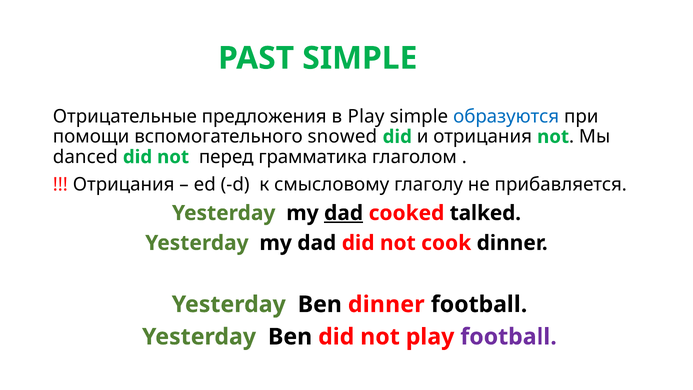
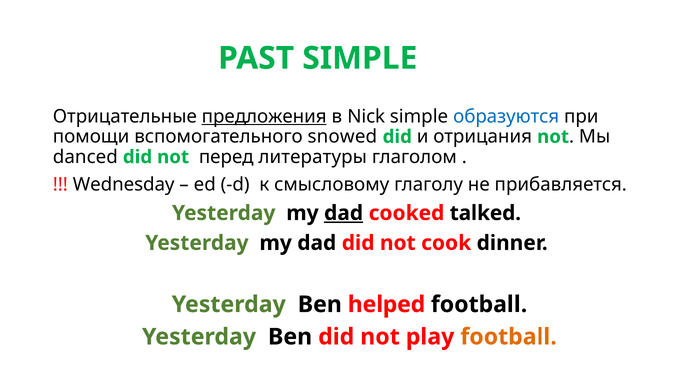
предложения underline: none -> present (264, 116)
в Play: Play -> Nick (366, 116)
грамматика: грамматика -> литературы (313, 157)
Отрицания: Отрицания -> Wednesday (124, 184)
Ben dinner: dinner -> helped (386, 304)
football colour: purple -> orange (509, 337)
